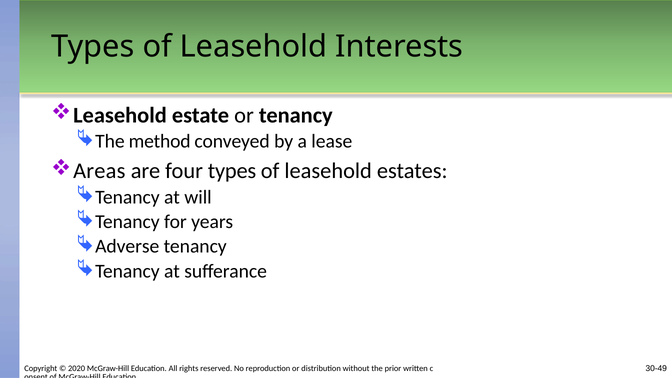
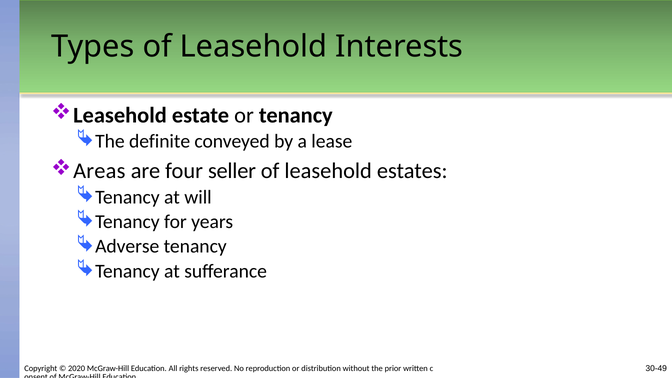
method: method -> definite (160, 141)
four types: types -> seller (232, 171)
